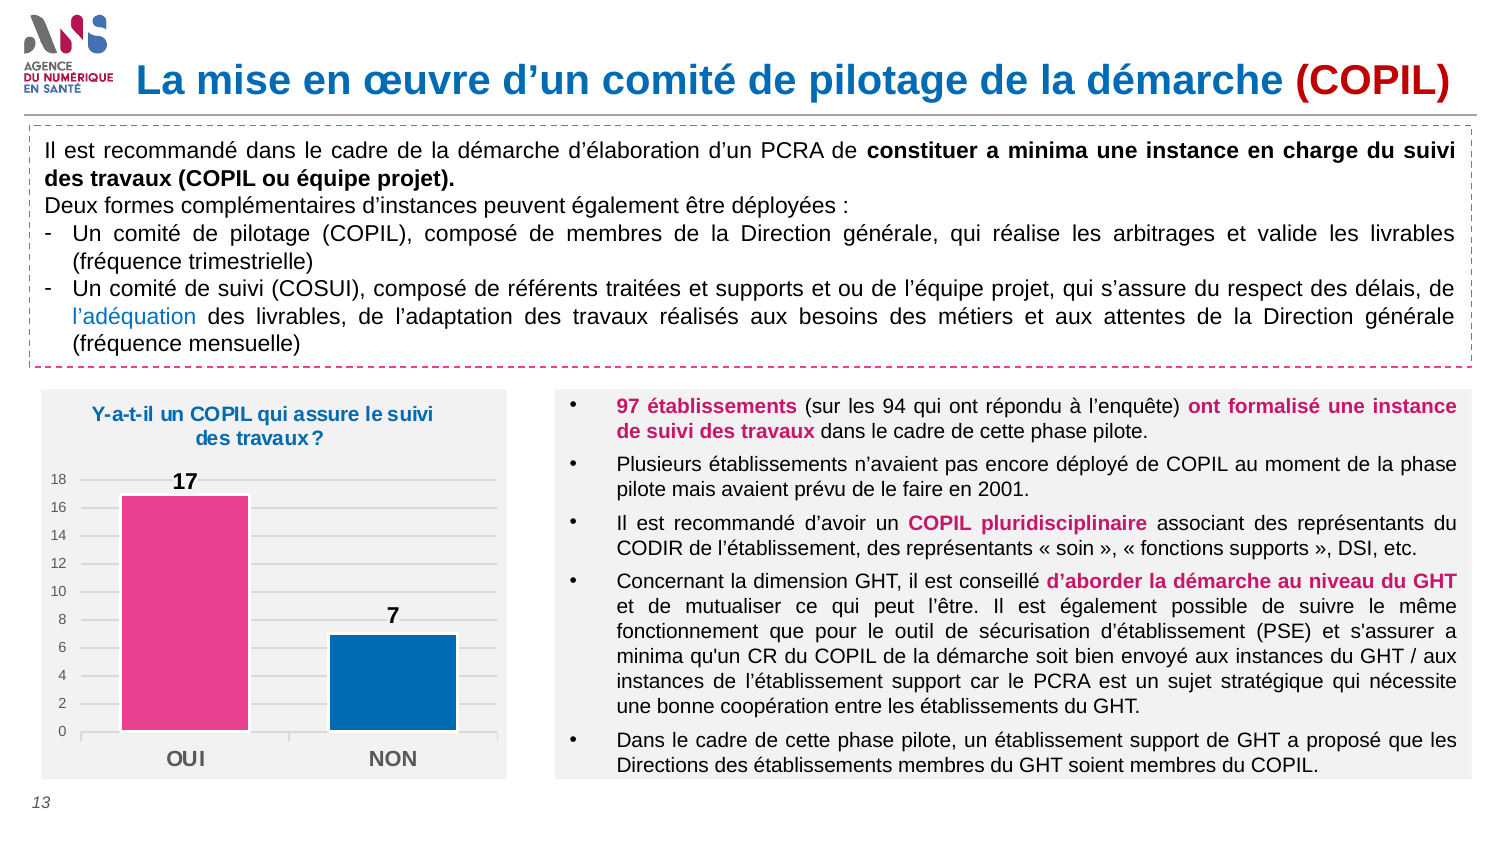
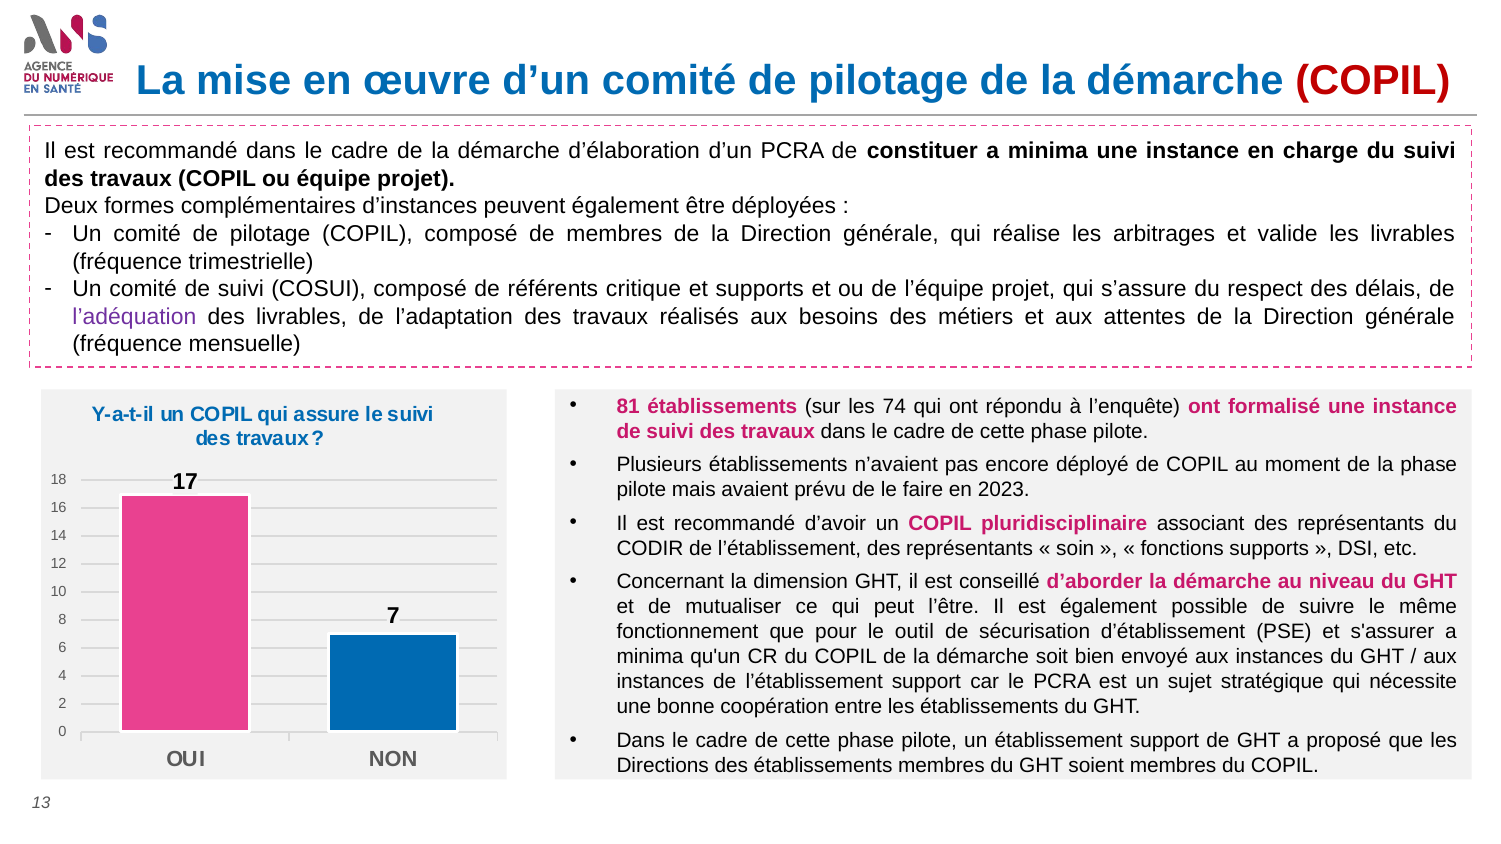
traitées: traitées -> critique (643, 289)
l’adéquation colour: blue -> purple (134, 317)
97: 97 -> 81 (628, 406)
94: 94 -> 74 (894, 406)
2001: 2001 -> 2023 (1004, 490)
